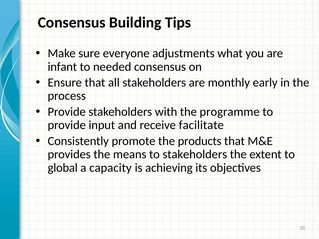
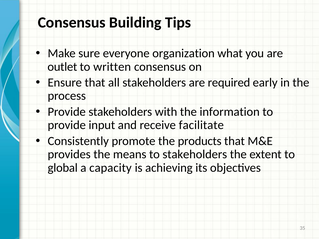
adjustments: adjustments -> organization (183, 53)
infant: infant -> outlet (62, 67)
needed: needed -> written (112, 67)
monthly: monthly -> required (229, 83)
programme: programme -> information (230, 112)
